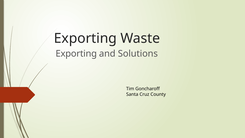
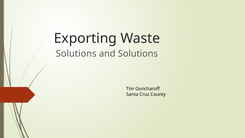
Exporting: Exporting -> Solutions (76, 54)
